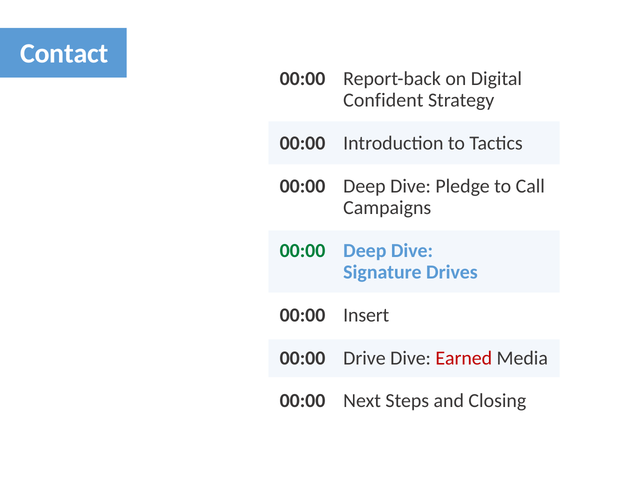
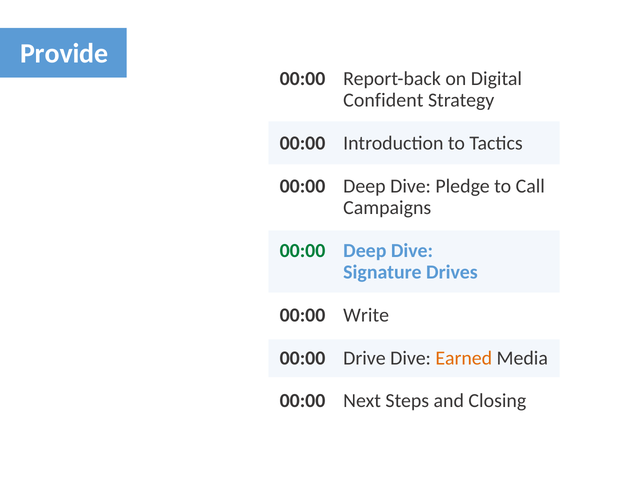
Contact: Contact -> Provide (64, 53)
Insert: Insert -> Write (366, 315)
Earned colour: red -> orange (464, 358)
